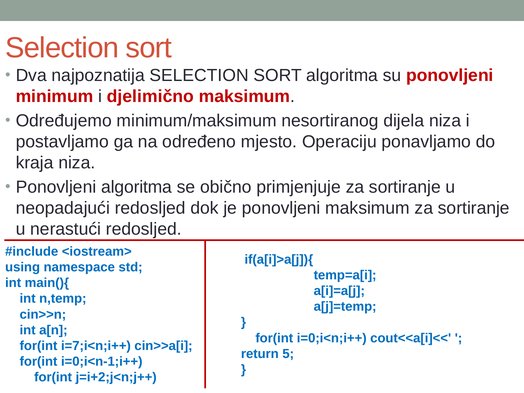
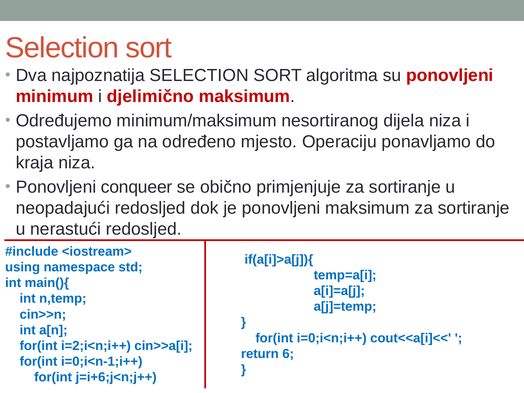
Ponovljeni algoritma: algoritma -> conqueer (137, 187)
i=7;i<n;i++: i=7;i<n;i++ -> i=2;i<n;i++ (96, 346)
5: 5 -> 6 (288, 354)
j=i+2;j<n;j++: j=i+2;j<n;j++ -> j=i+6;j<n;j++ (116, 377)
